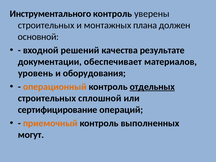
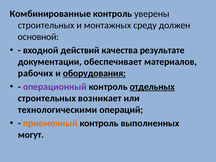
Инструментального: Инструментального -> Комбинированные (50, 14)
плана: плана -> среду (145, 25)
решений: решений -> действий (80, 50)
уровень: уровень -> рабочих (36, 73)
оборудования underline: none -> present (94, 73)
операционный colour: orange -> purple (55, 87)
сплошной: сплошной -> возникает (100, 98)
сертифицирование: сертифицирование -> технологическими (58, 110)
